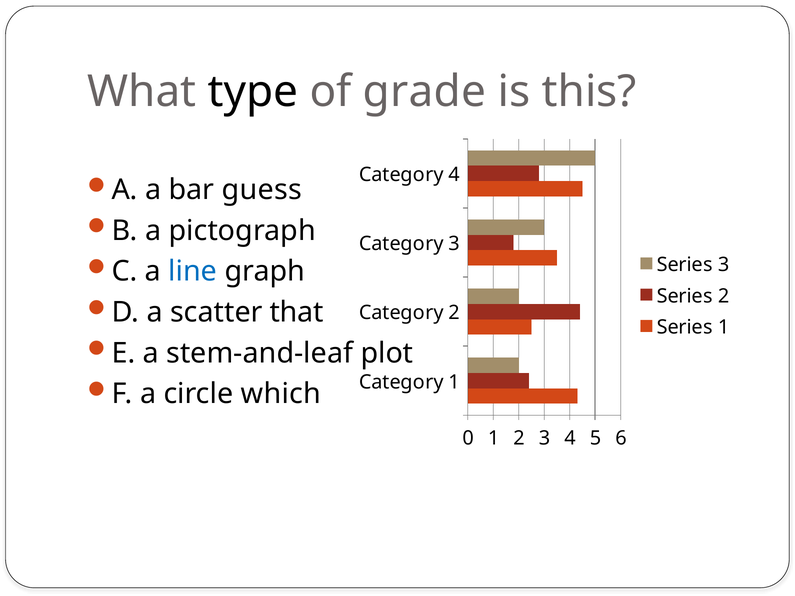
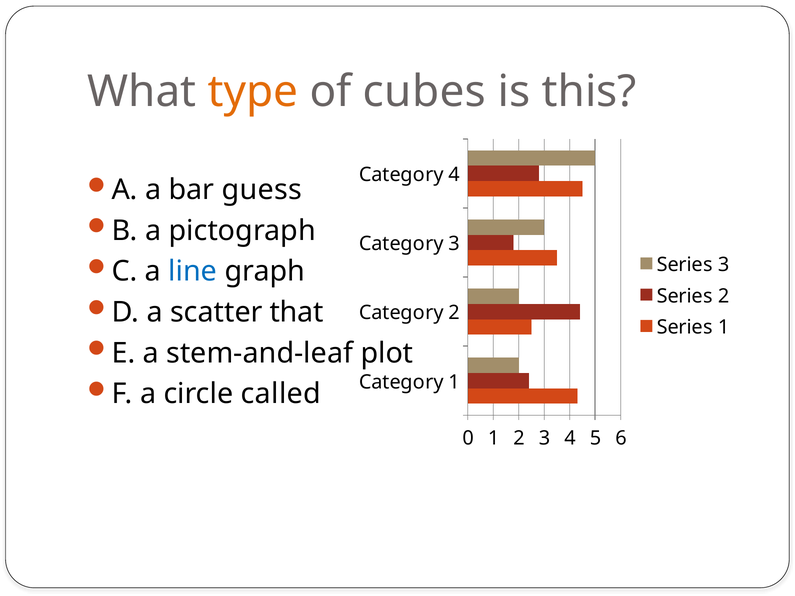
type colour: black -> orange (253, 92)
grade: grade -> cubes (424, 92)
which: which -> called (281, 394)
